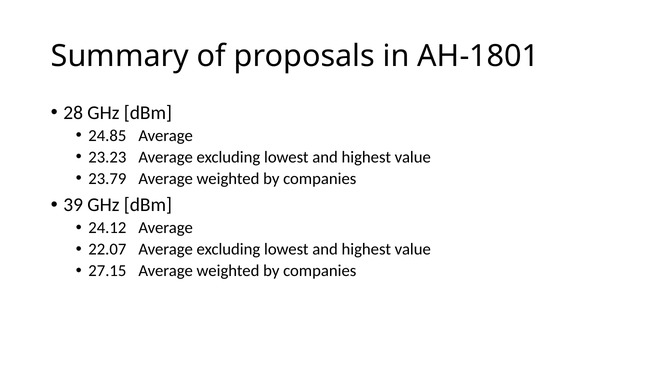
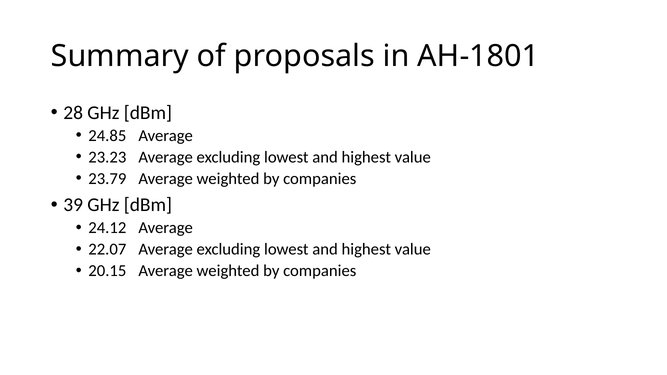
27.15: 27.15 -> 20.15 (107, 271)
